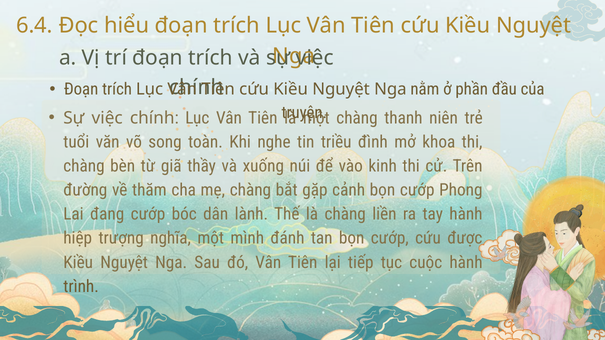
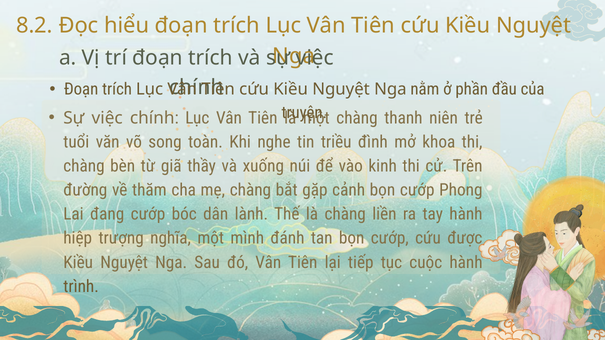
6.4: 6.4 -> 8.2 (34, 26)
